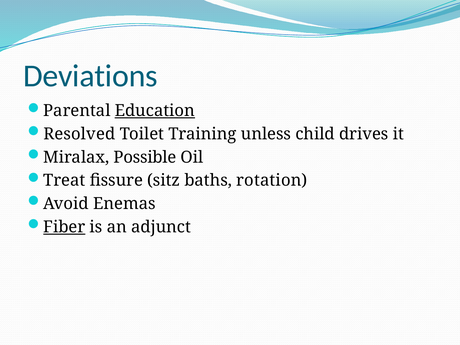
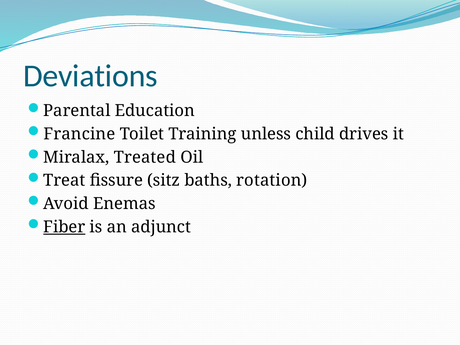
Education underline: present -> none (155, 111)
Resolved: Resolved -> Francine (79, 134)
Possible: Possible -> Treated (145, 157)
